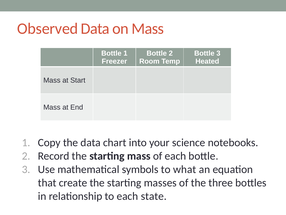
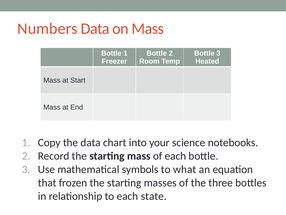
Observed: Observed -> Numbers (47, 29)
create: create -> frozen (73, 182)
